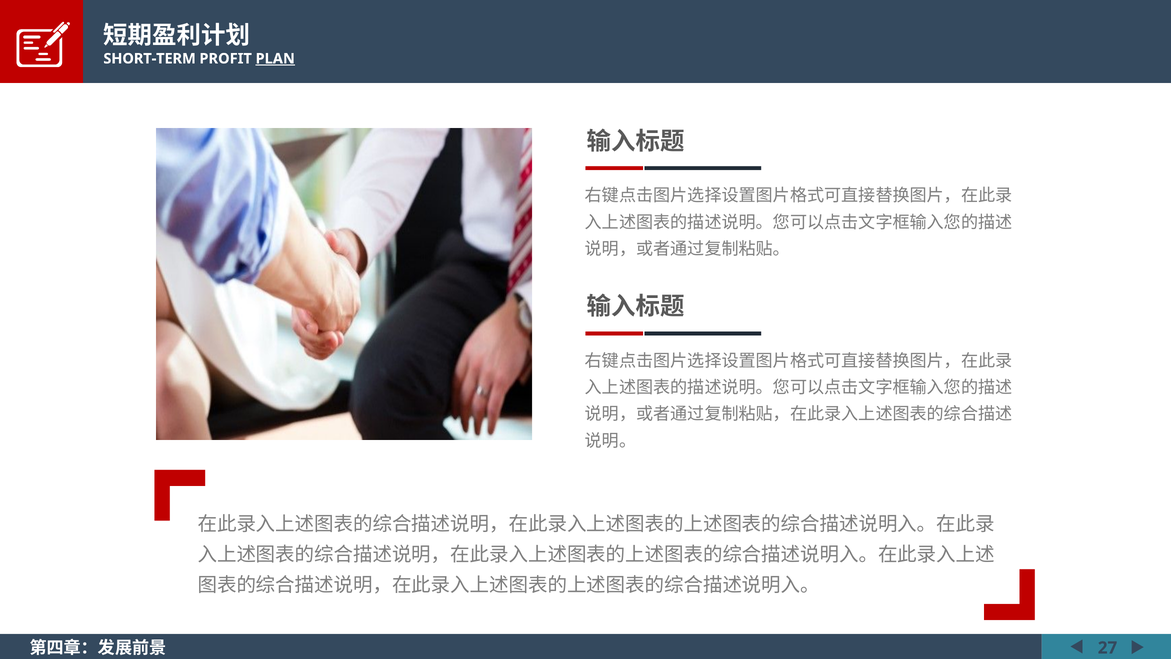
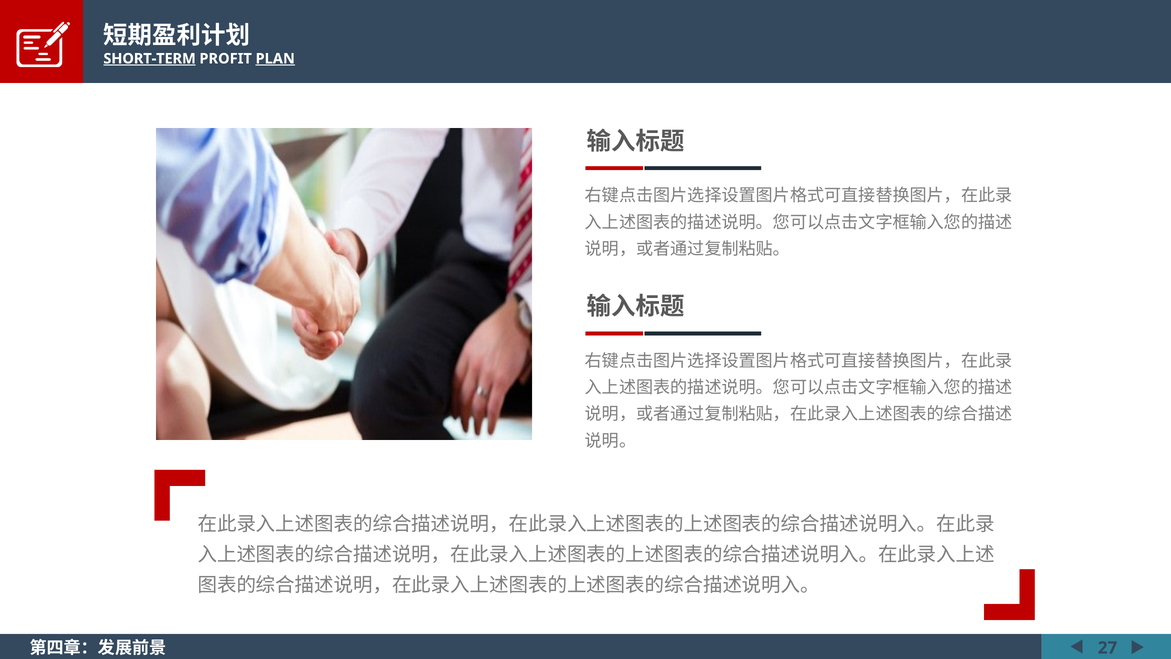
SHORT-TERM underline: none -> present (150, 59)
